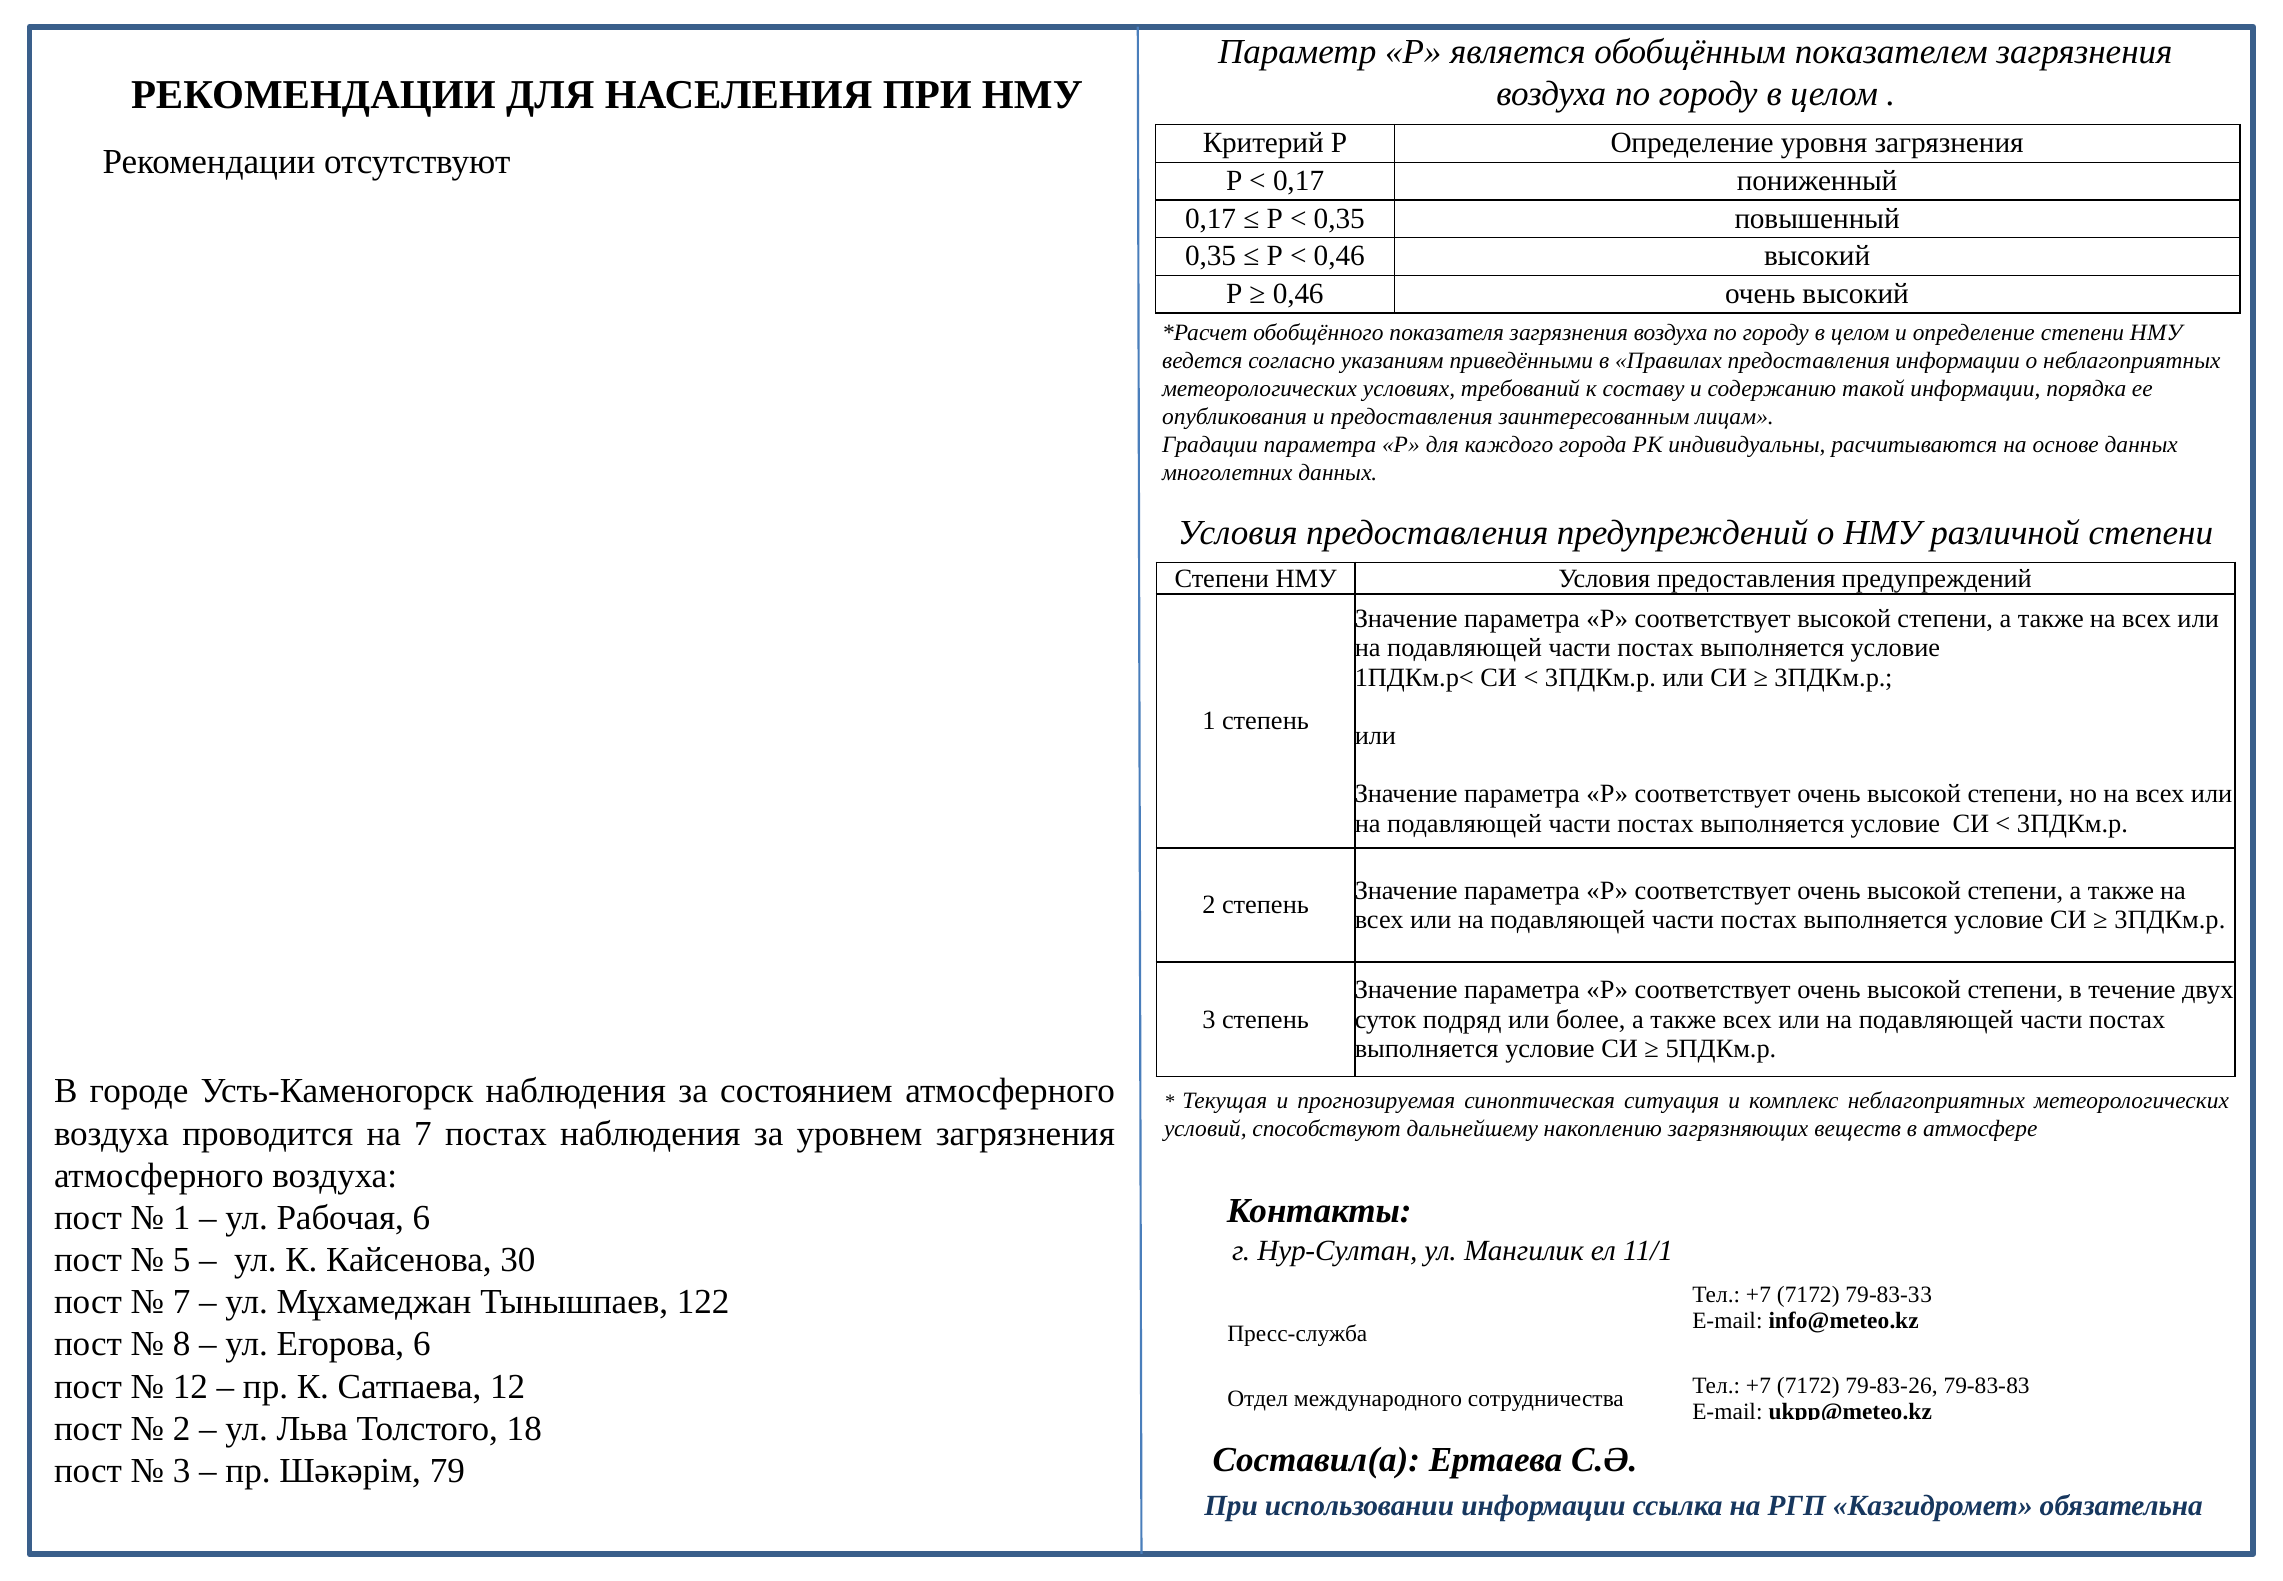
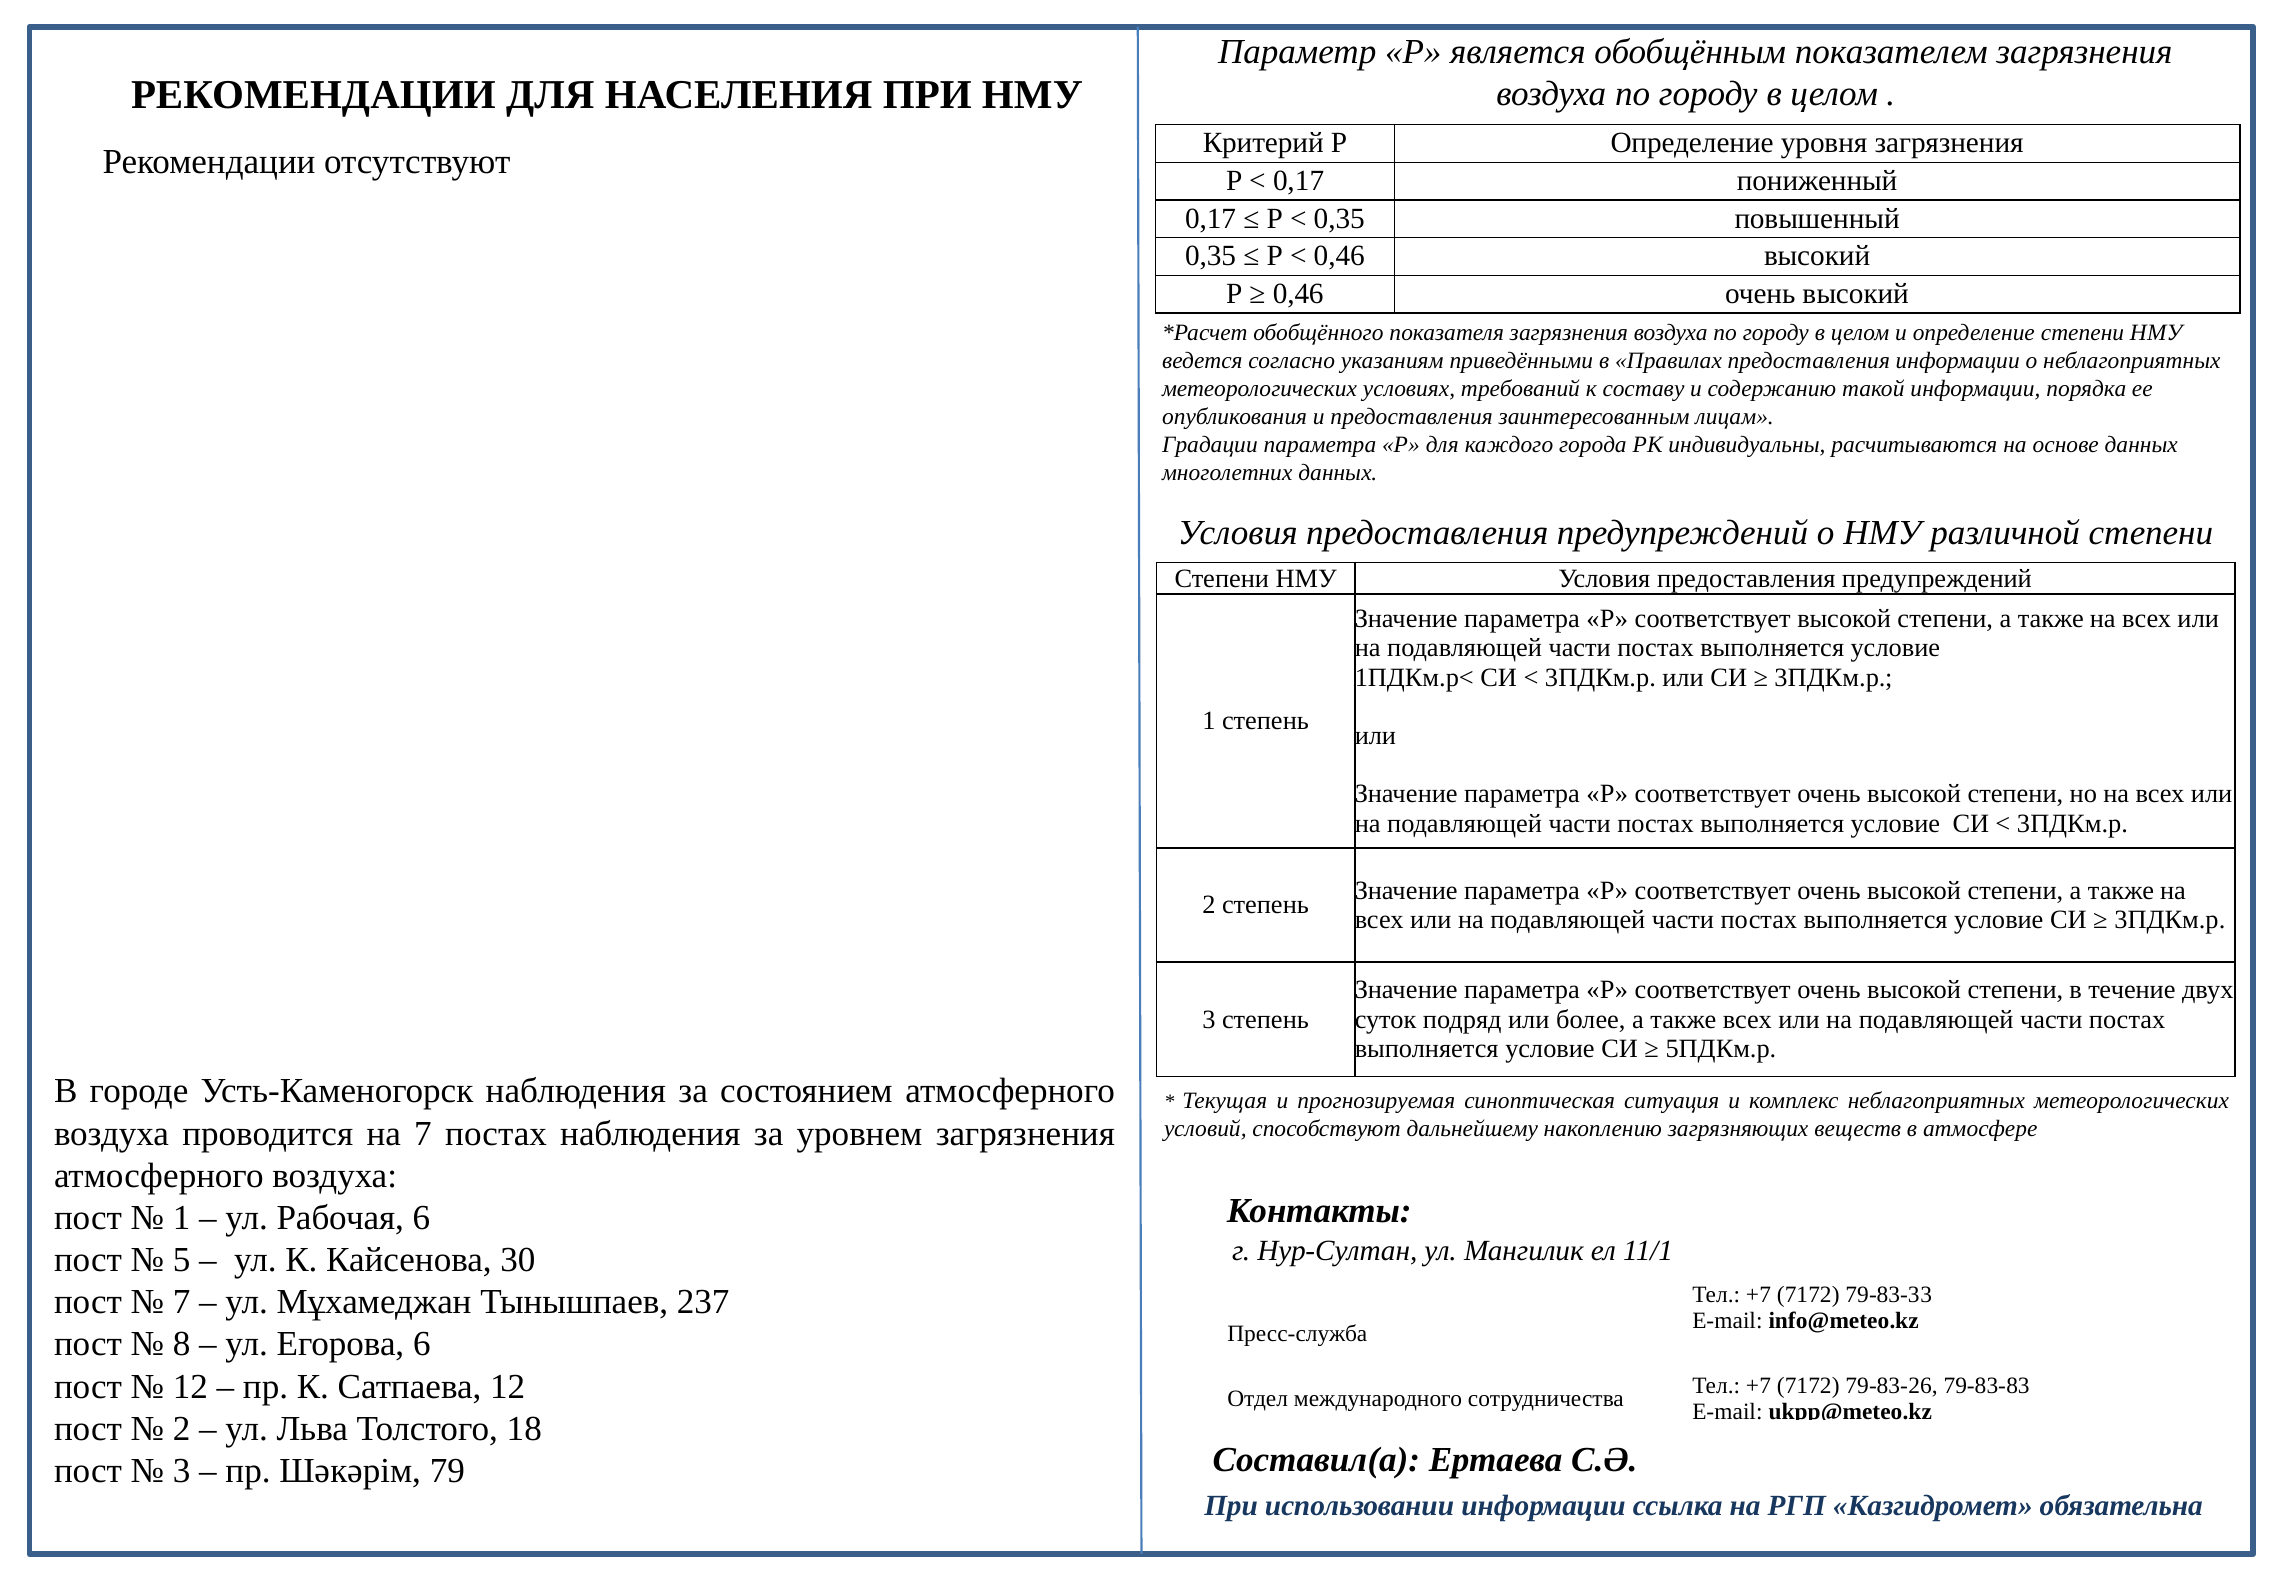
122: 122 -> 237 (703, 1302)
